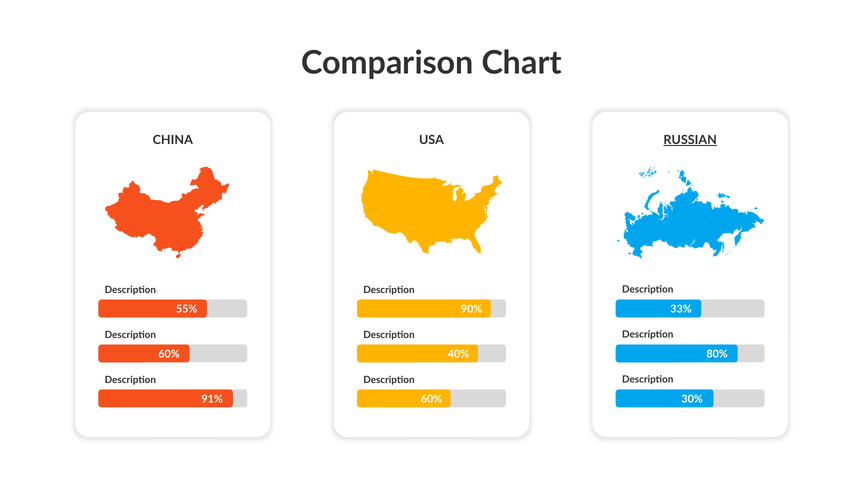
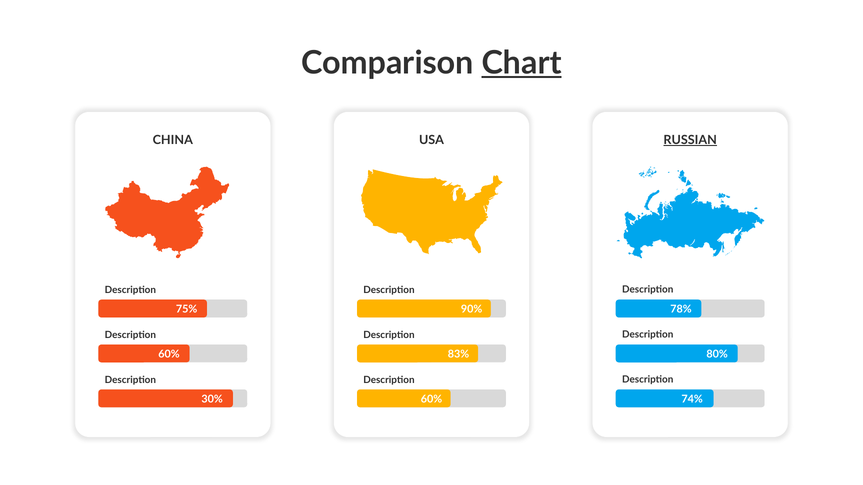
Chart underline: none -> present (522, 63)
55%: 55% -> 75% (187, 309)
33%: 33% -> 78% (681, 309)
40%: 40% -> 83% (459, 354)
91%: 91% -> 30% (212, 399)
30%: 30% -> 74% (692, 399)
